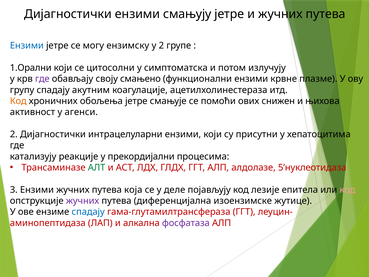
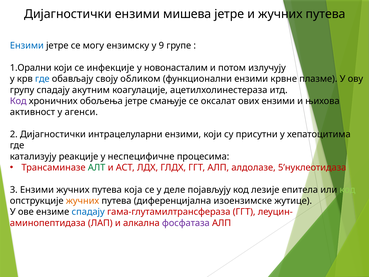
смањују: смањују -> мишева (187, 14)
у 2: 2 -> 9 (161, 46)
цитосолни: цитосолни -> инфекције (110, 68)
симптоматска: симптоматска -> новонасталим (176, 68)
где colour: purple -> blue (42, 79)
смањено: смањено -> обликом (140, 79)
Код colour: orange -> purple (18, 101)
помоћи: помоћи -> оксалат (218, 101)
ових снижен: снижен -> ензими (278, 101)
прекордијални: прекордијални -> неспецифичне (141, 156)
код colour: pink -> light green (347, 190)
жучних colour: purple -> orange (83, 201)
